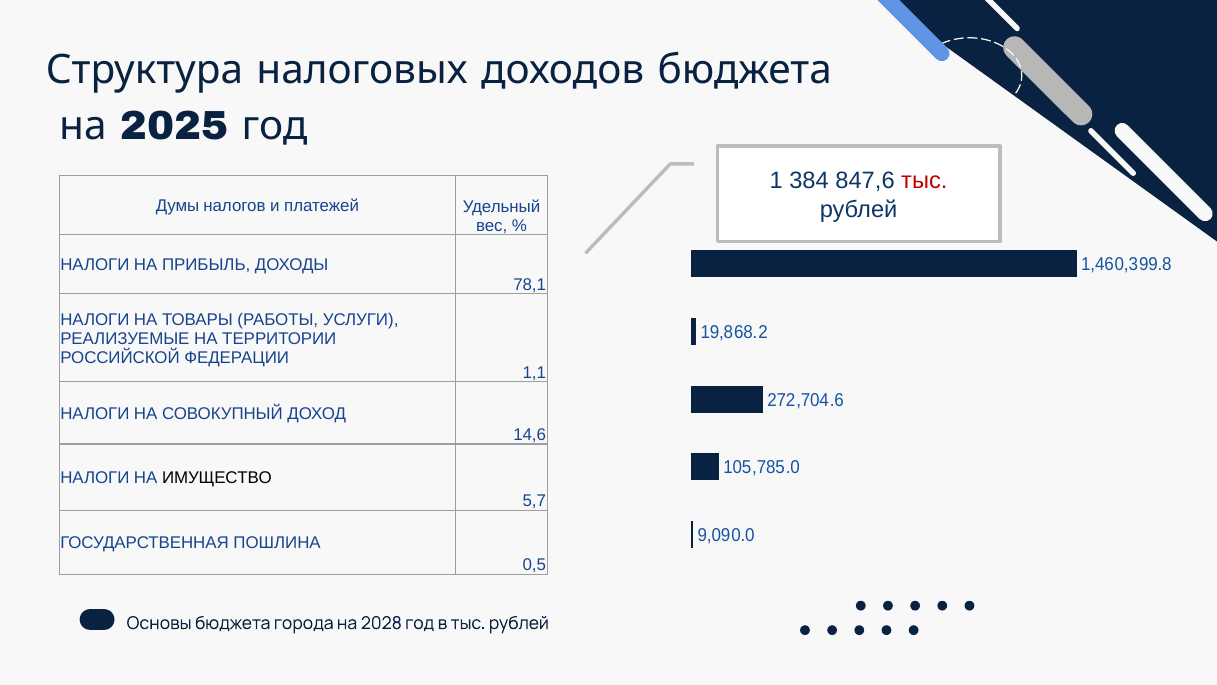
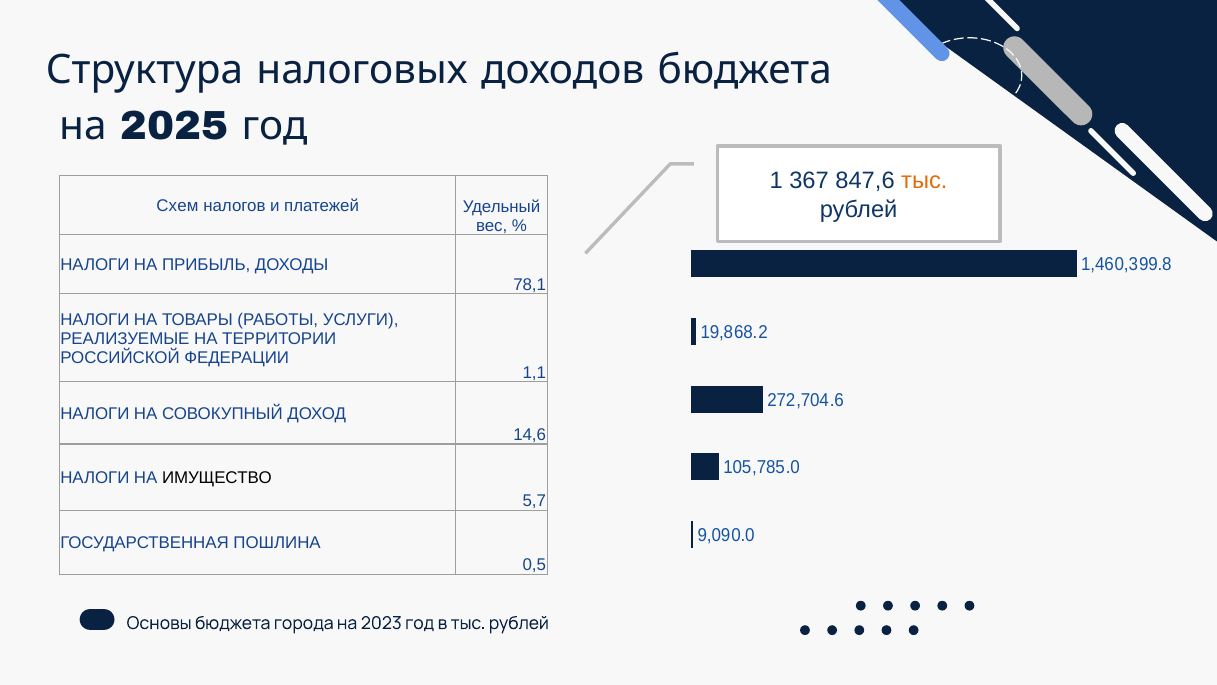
384: 384 -> 367 (809, 181)
тыс colour: red -> orange (924, 181)
Думы: Думы -> Схем (177, 206)
2028: 2028 -> 2023 (381, 623)
